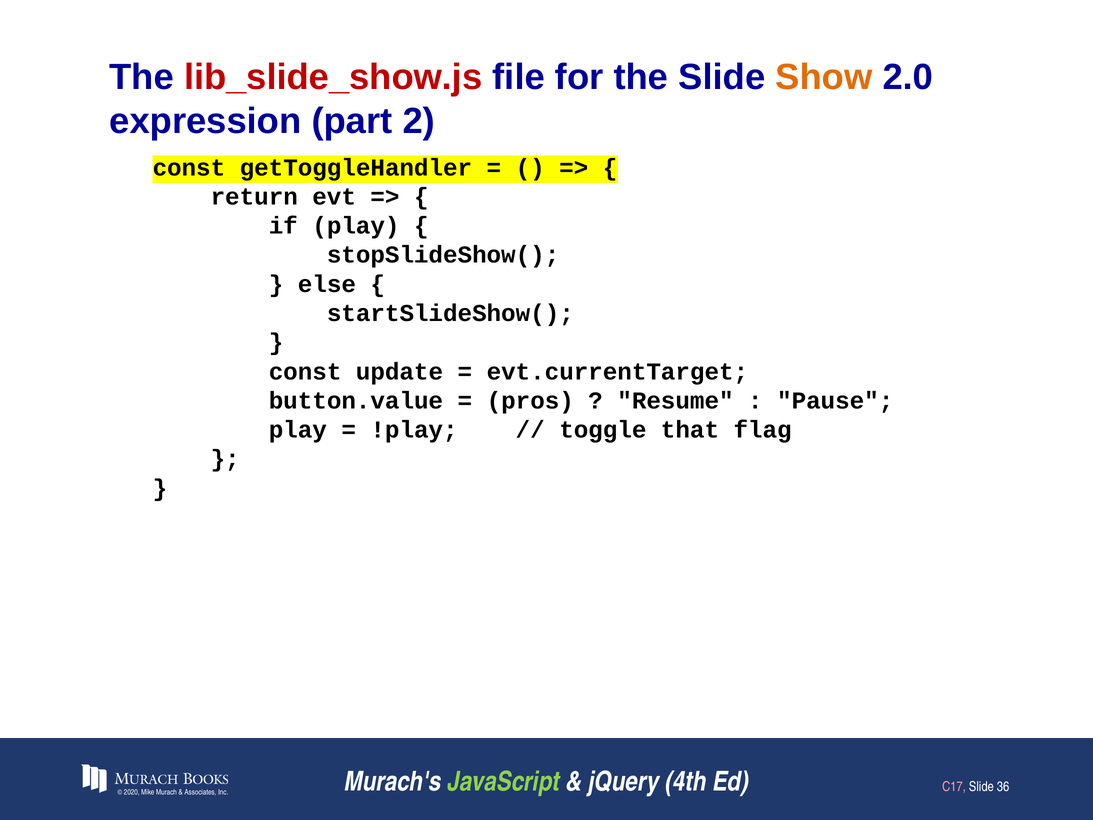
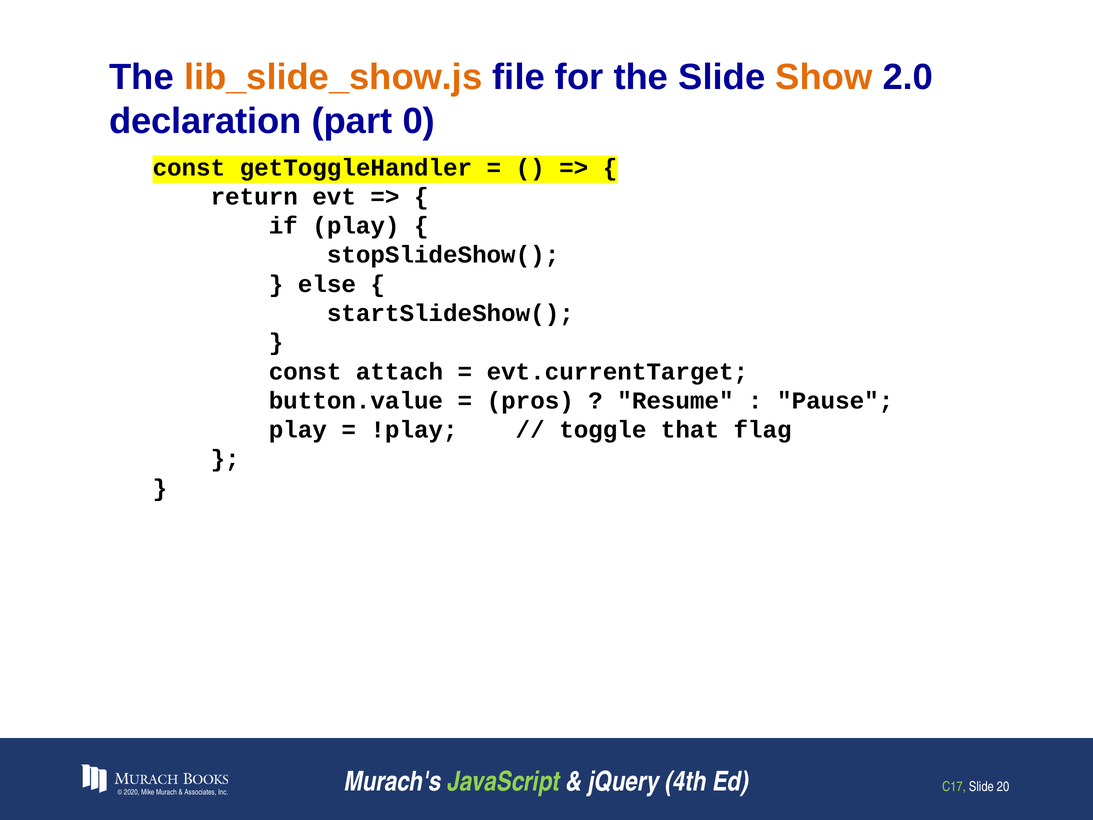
lib_slide_show.js colour: red -> orange (333, 77)
expression: expression -> declaration (205, 121)
2: 2 -> 0 (419, 121)
update: update -> attach (399, 371)
C17 colour: pink -> light green (954, 786)
36: 36 -> 20 (1003, 786)
